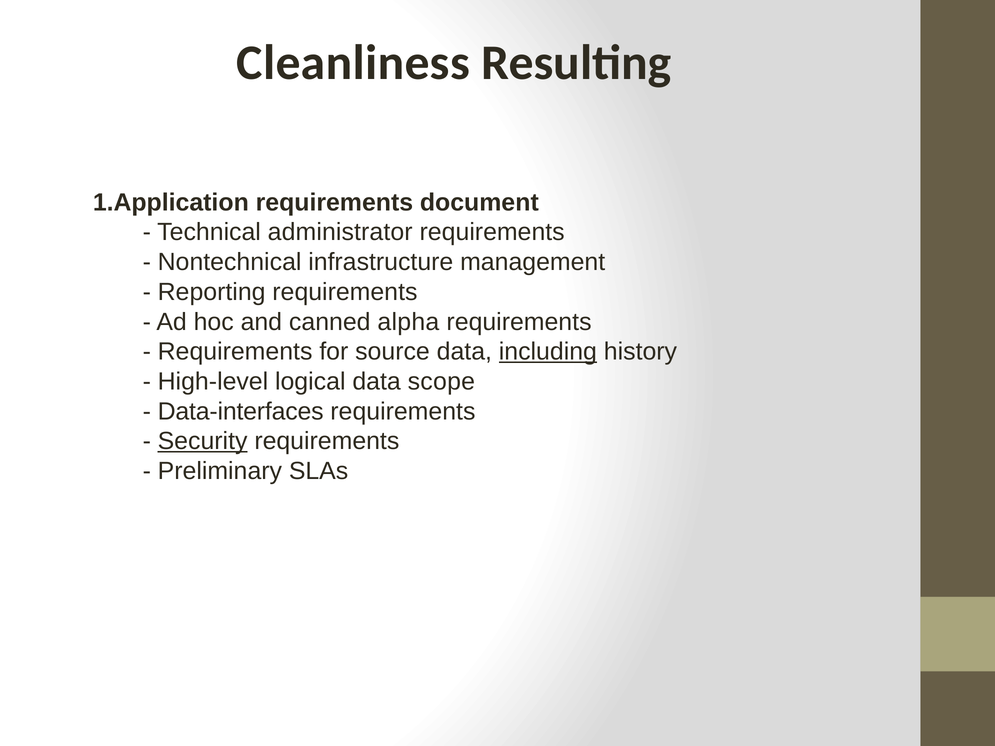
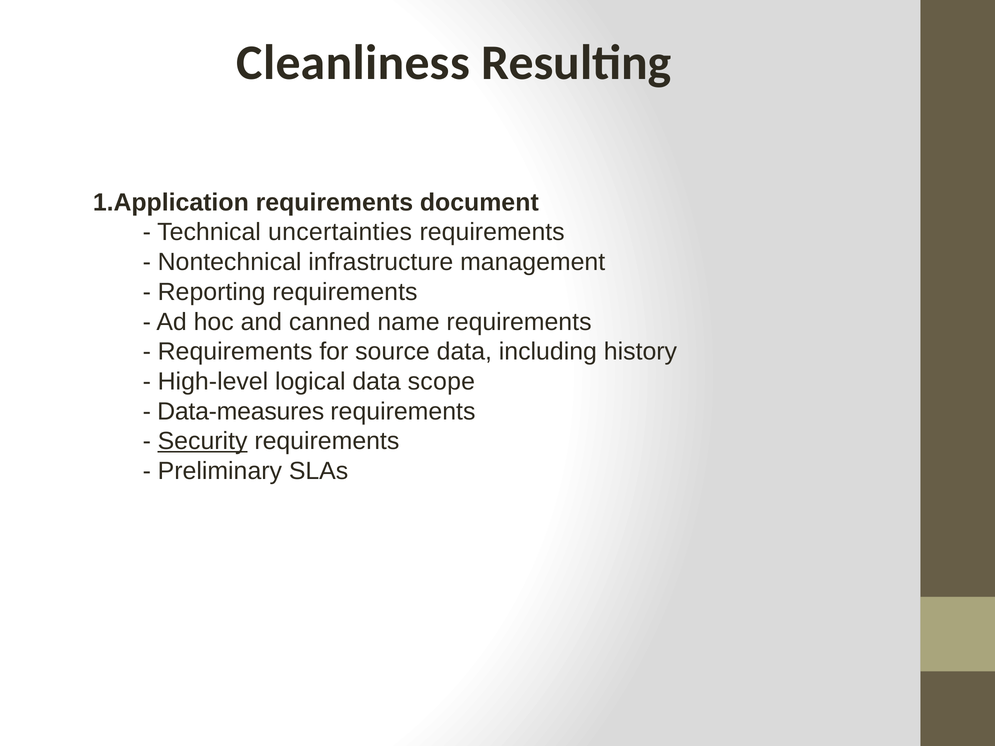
administrator: administrator -> uncertainties (340, 232)
alpha: alpha -> name (409, 322)
including underline: present -> none (548, 352)
Data-interfaces: Data-interfaces -> Data-measures (241, 411)
